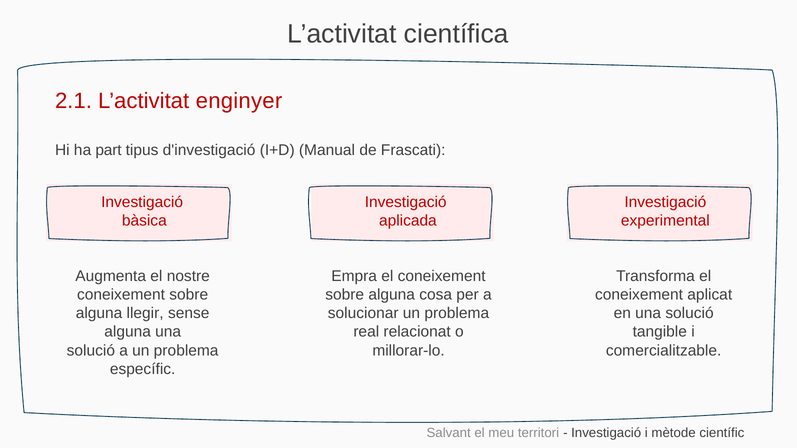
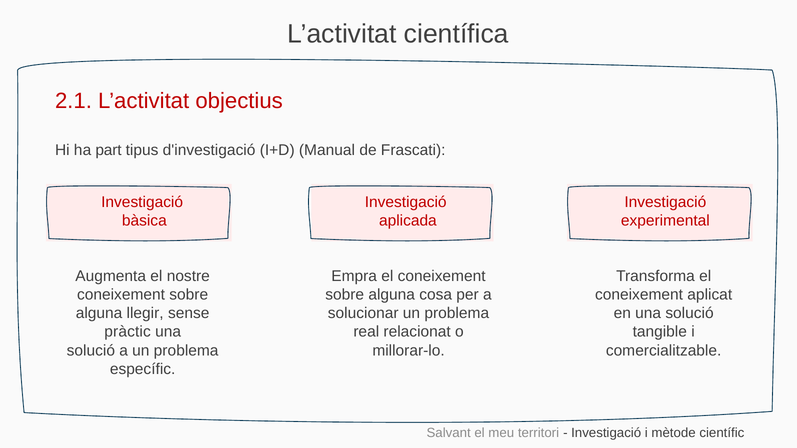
enginyer: enginyer -> objectius (239, 101)
alguna: alguna -> pràctic (128, 332)
